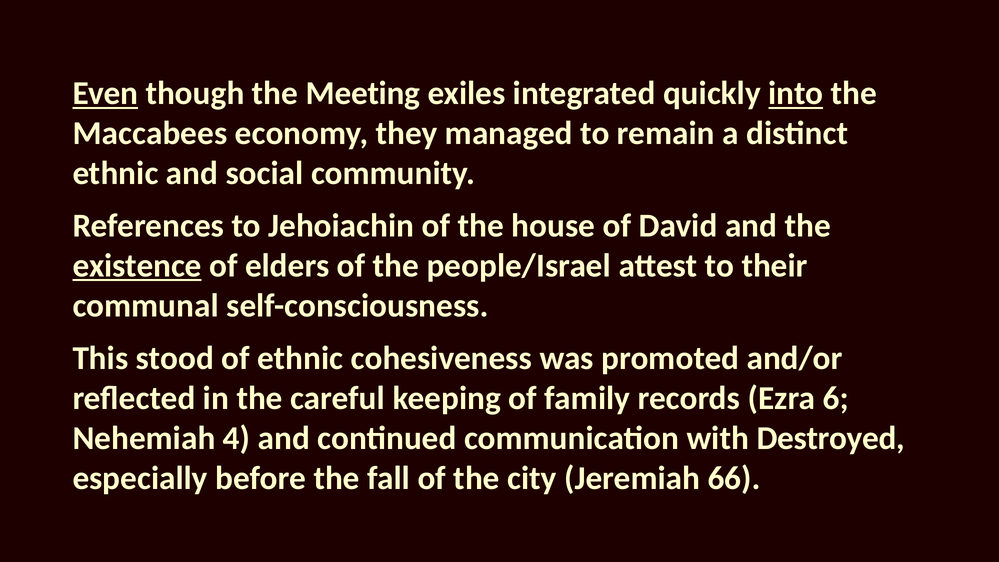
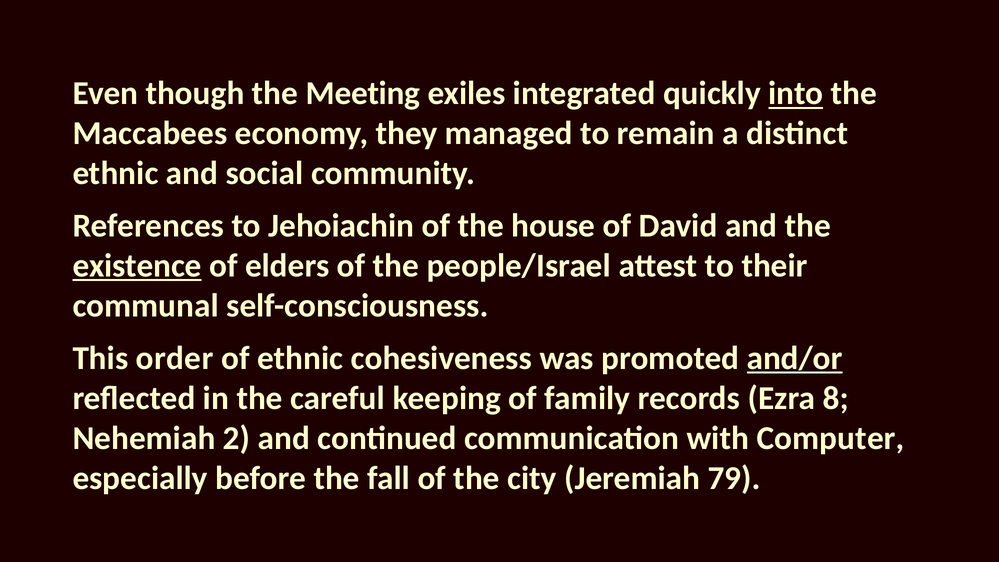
Even underline: present -> none (105, 93)
stood: stood -> order (175, 358)
and/or underline: none -> present (795, 358)
6: 6 -> 8 (836, 398)
4: 4 -> 2 (237, 438)
Destroyed: Destroyed -> Computer (830, 438)
66: 66 -> 79 (734, 478)
